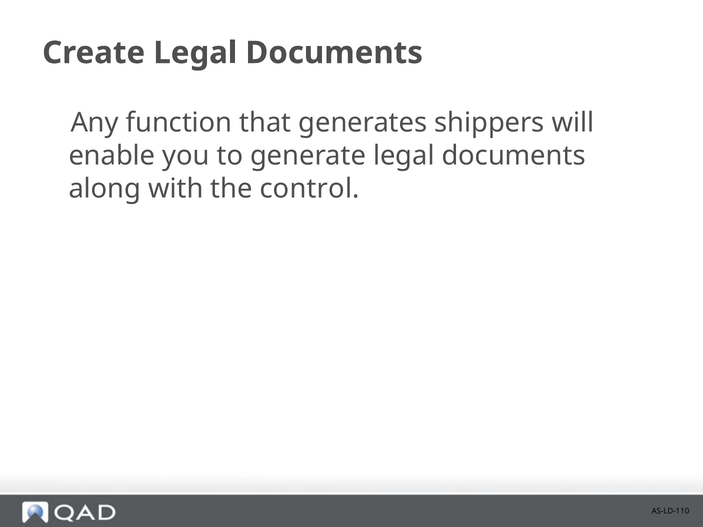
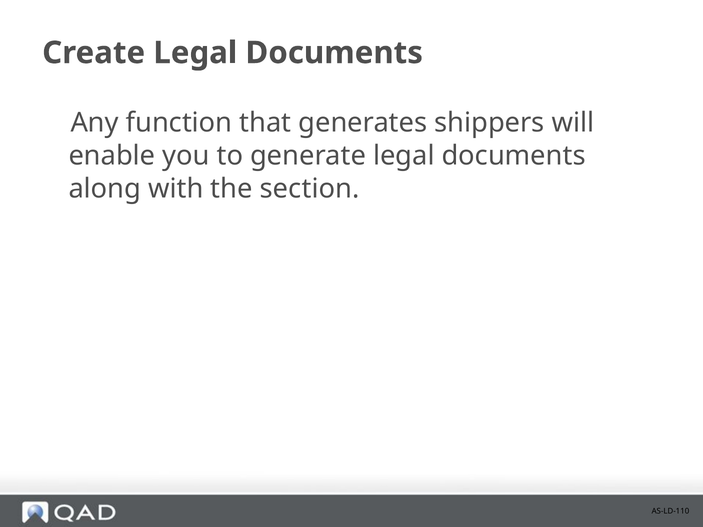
control: control -> section (310, 189)
